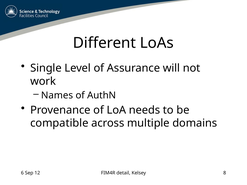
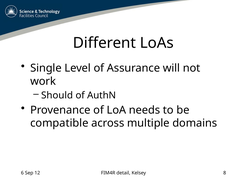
Names: Names -> Should (57, 96)
